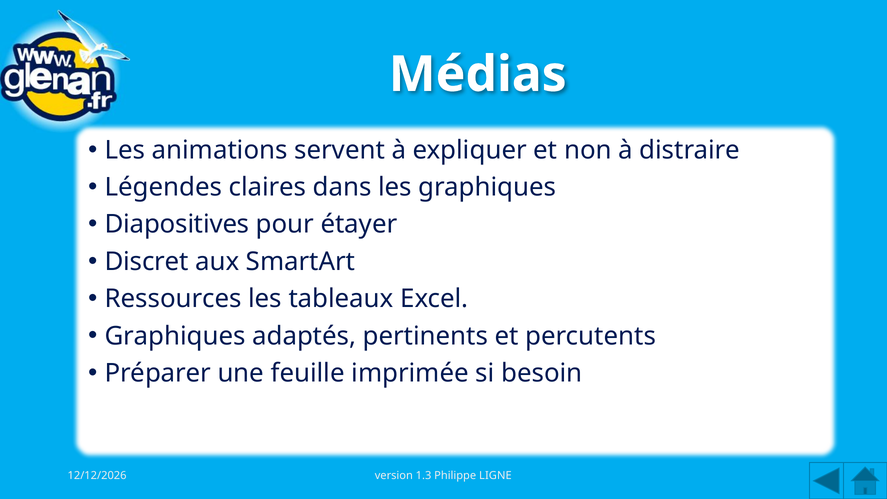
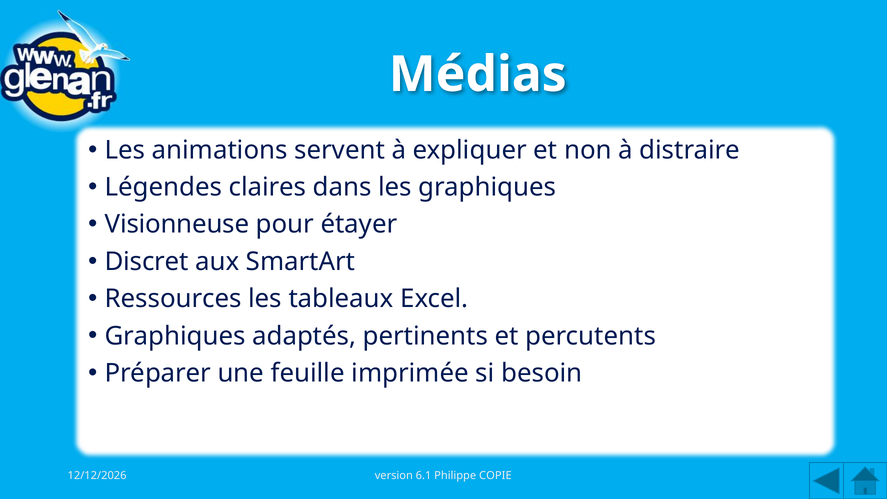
Diapositives: Diapositives -> Visionneuse (177, 224)
1.3: 1.3 -> 6.1 (424, 476)
LIGNE: LIGNE -> COPIE (495, 476)
